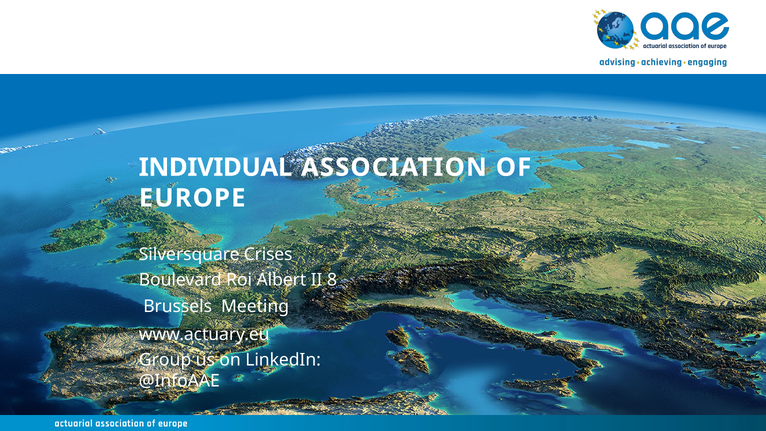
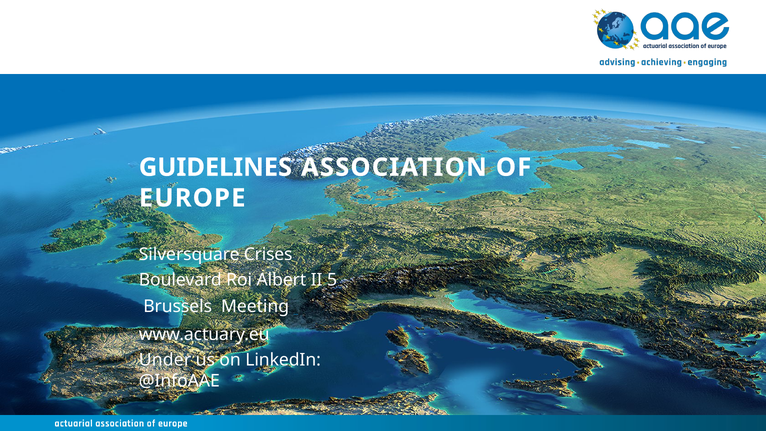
INDIVIDUAL: INDIVIDUAL -> GUIDELINES (215, 167)
8: 8 -> 5 (332, 280)
Group: Group -> Under (165, 360)
